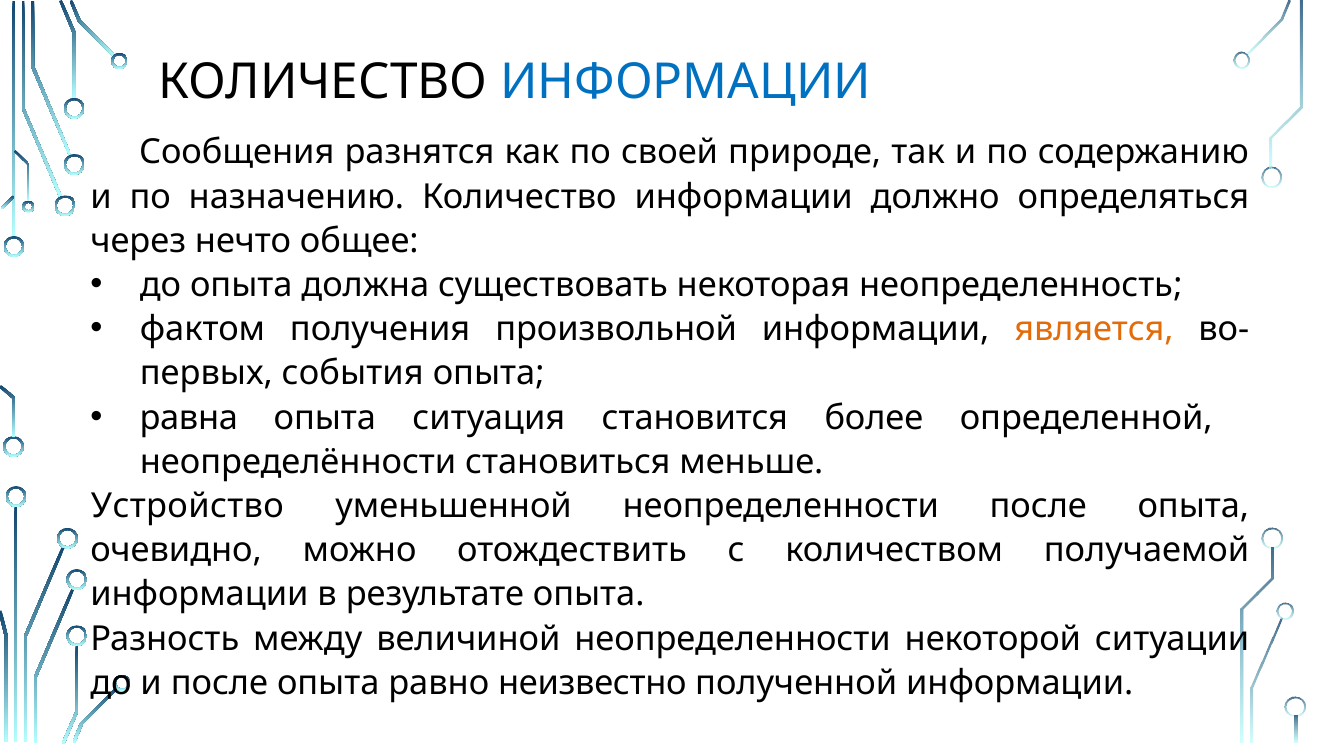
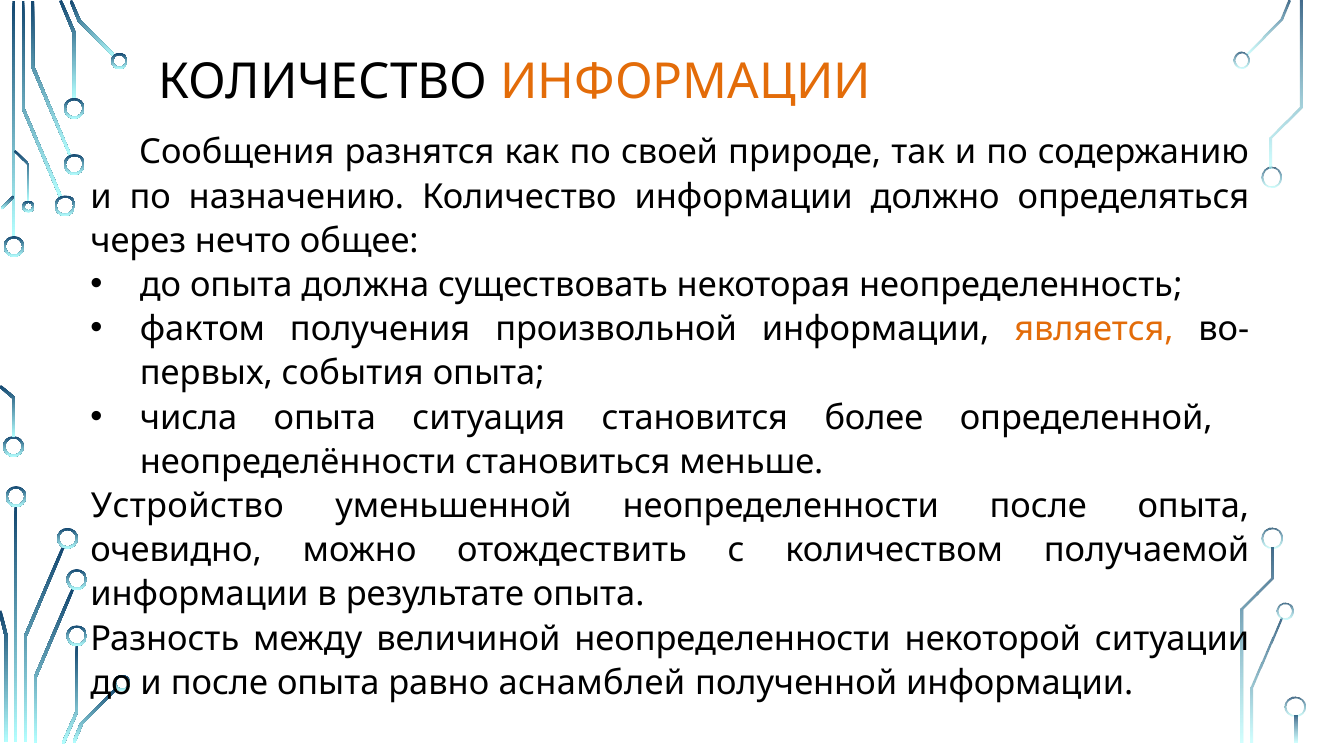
ИНФОРМАЦИИ colour: blue -> orange (686, 82)
равна: равна -> числа (189, 417)
неизвестно: неизвестно -> аснамблей (592, 683)
